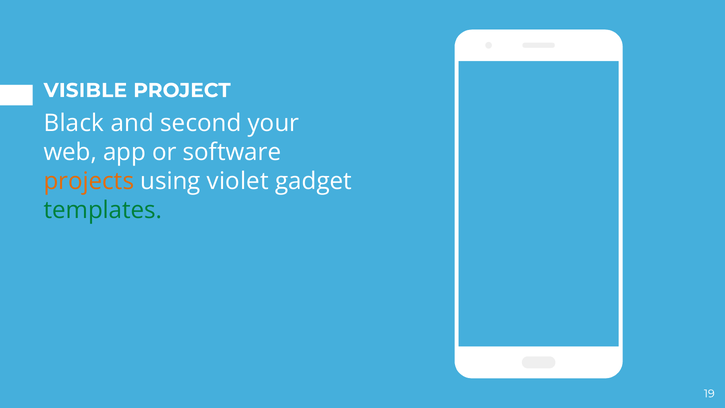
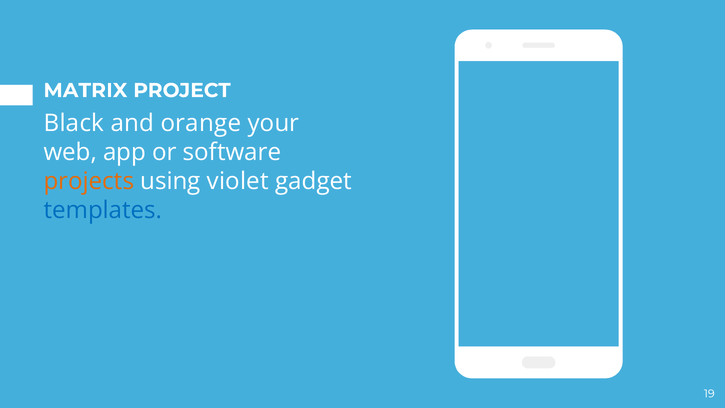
VISIBLE: VISIBLE -> MATRIX (85, 90)
second: second -> orange (201, 123)
templates colour: green -> blue (103, 210)
